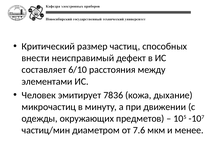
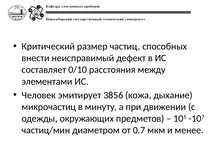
6/10: 6/10 -> 0/10 (78, 70)
7836: 7836 -> 3856 (113, 95)
7.6: 7.6 -> 0.7 (139, 130)
